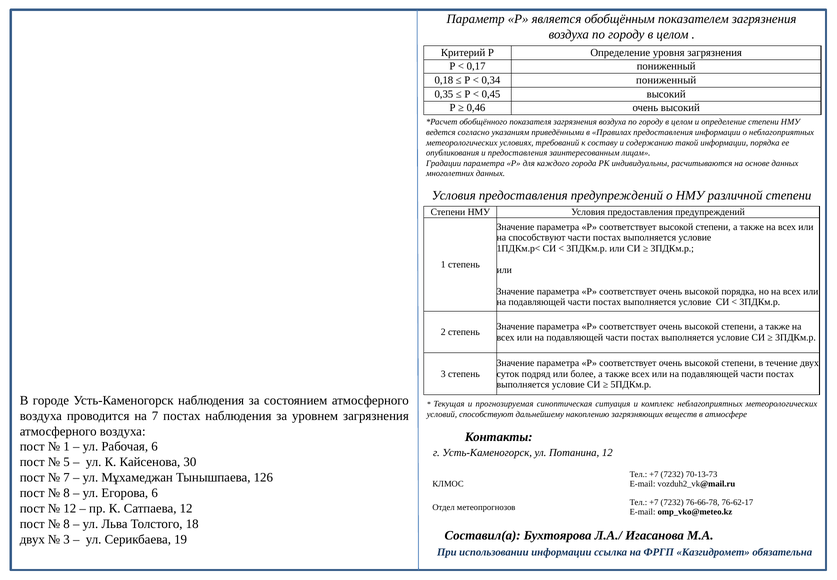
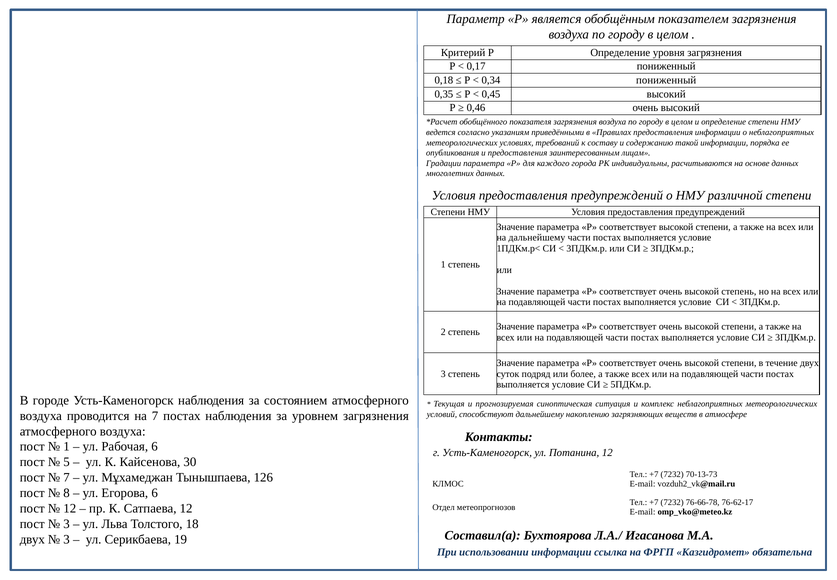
на способствуют: способствуют -> дальнейшему (537, 238)
высокой порядка: порядка -> степень (739, 291)
8: 8 -> 3 (67, 524)
